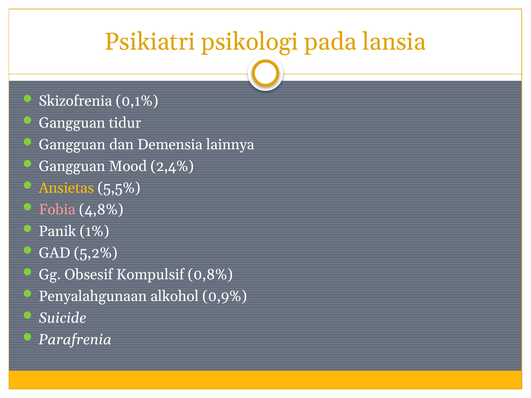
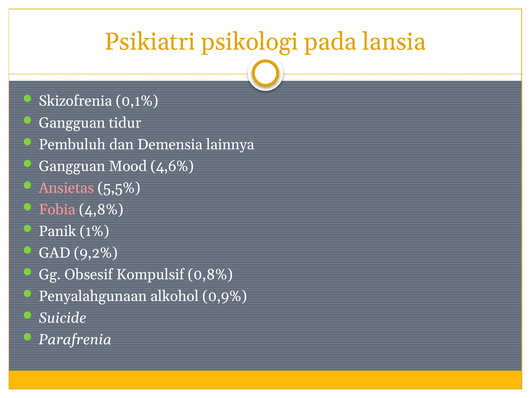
Gangguan: Gangguan -> Pembuluh (72, 145)
2,4%: 2,4% -> 4,6% (172, 166)
Ansietas colour: yellow -> pink (66, 188)
5,2%: 5,2% -> 9,2% (96, 253)
